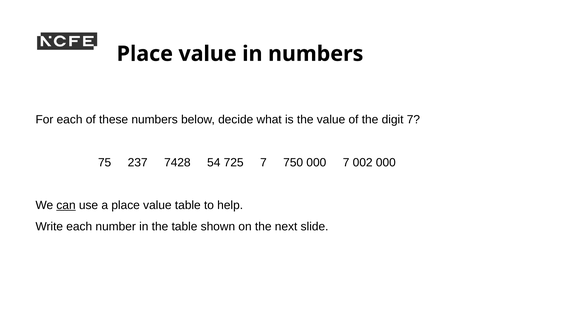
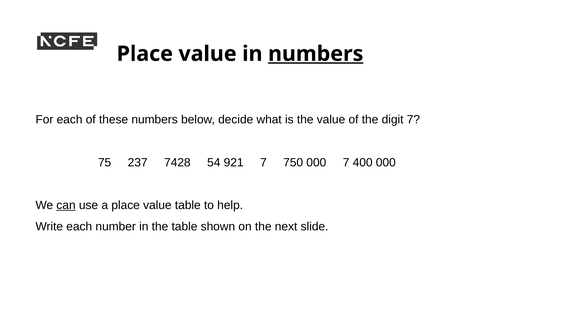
numbers underline: none -> present (316, 54)
725: 725 -> 921 (234, 163)
002: 002 -> 400 (363, 163)
